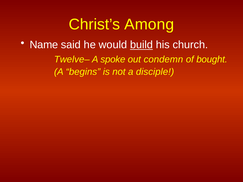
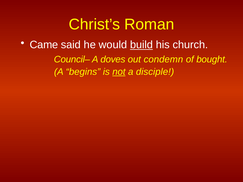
Among: Among -> Roman (149, 24)
Name: Name -> Came (44, 45)
Twelve–: Twelve– -> Council– (72, 59)
spoke: spoke -> doves (113, 59)
not underline: none -> present (119, 72)
